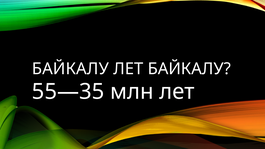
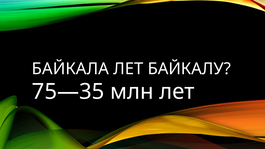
БАЙКАЛУ: БАЙКАЛУ -> БАЙКАЛА (70, 69)
55—35: 55—35 -> 75—35 (68, 92)
